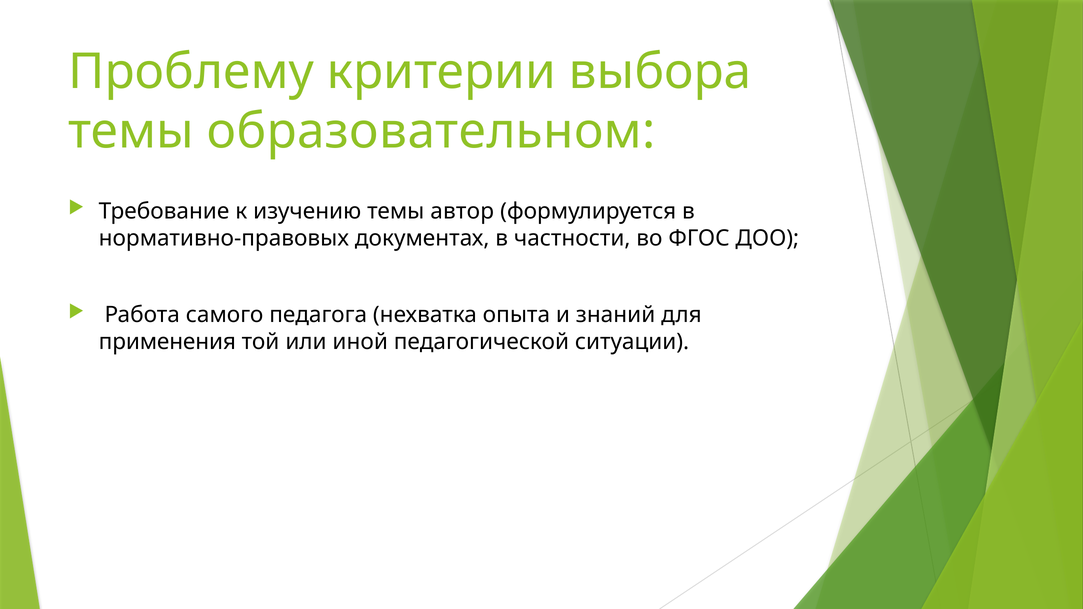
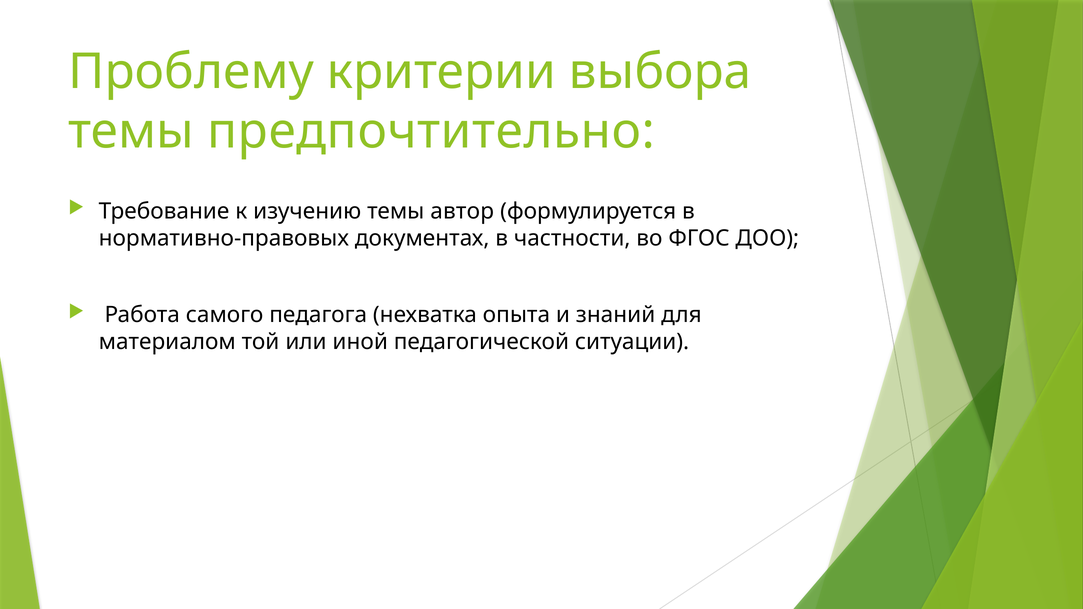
образовательном: образовательном -> предпочтительно (431, 131)
применения: применения -> материалом (167, 342)
